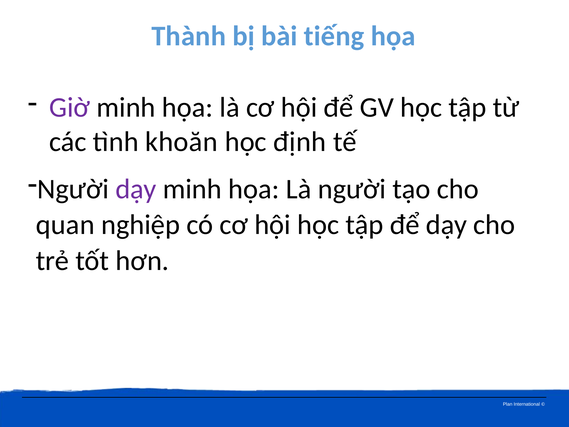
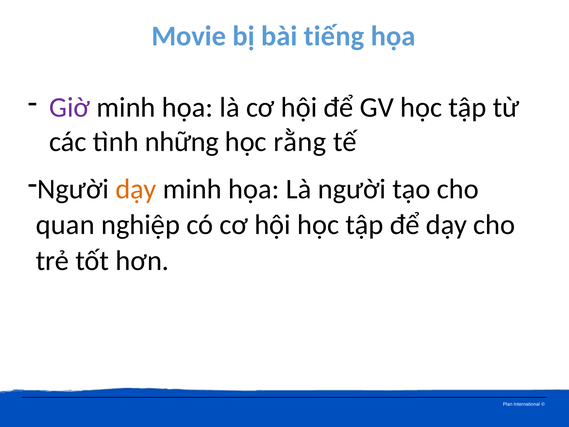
Thành: Thành -> Movie (189, 36)
khoăn: khoăn -> những (182, 142)
định: định -> rằng (300, 142)
dạy colour: purple -> orange (136, 189)
